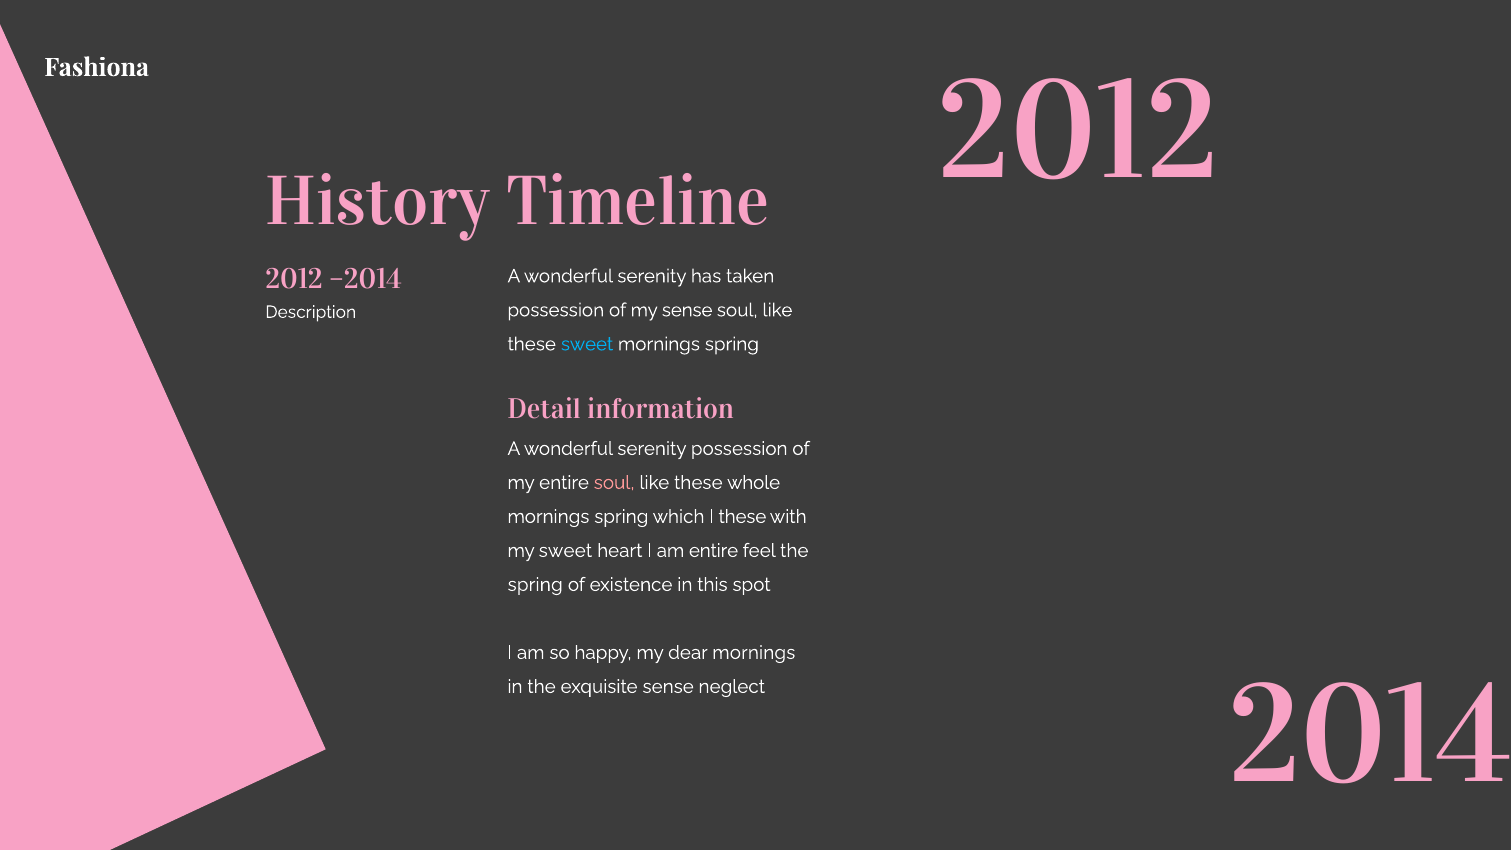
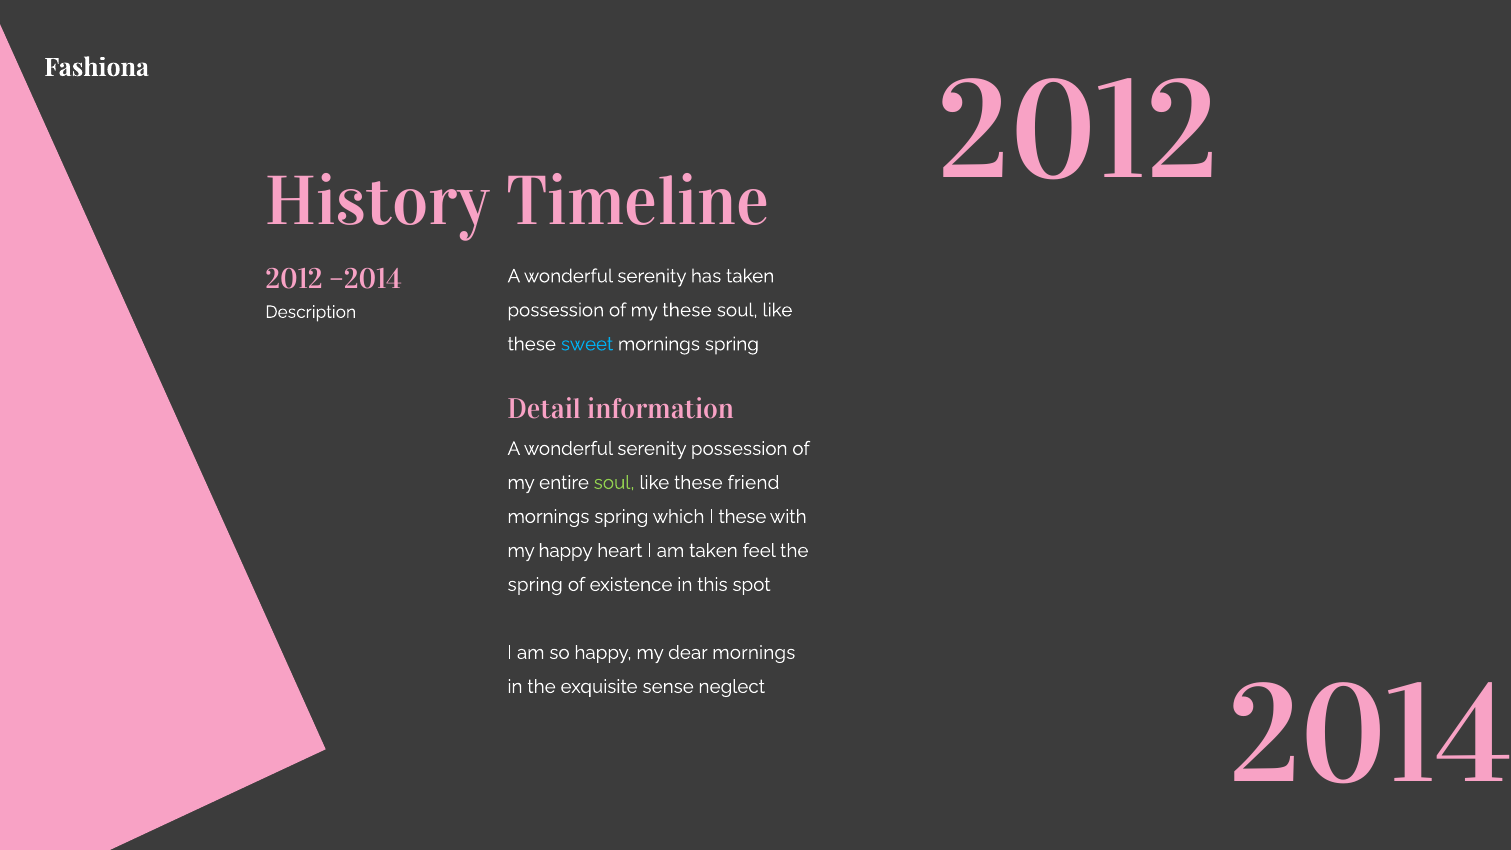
my sense: sense -> these (687, 310)
soul colour: pink -> light green (614, 483)
whole: whole -> friend (753, 483)
my sweet: sweet -> happy (566, 551)
am entire: entire -> taken (713, 551)
